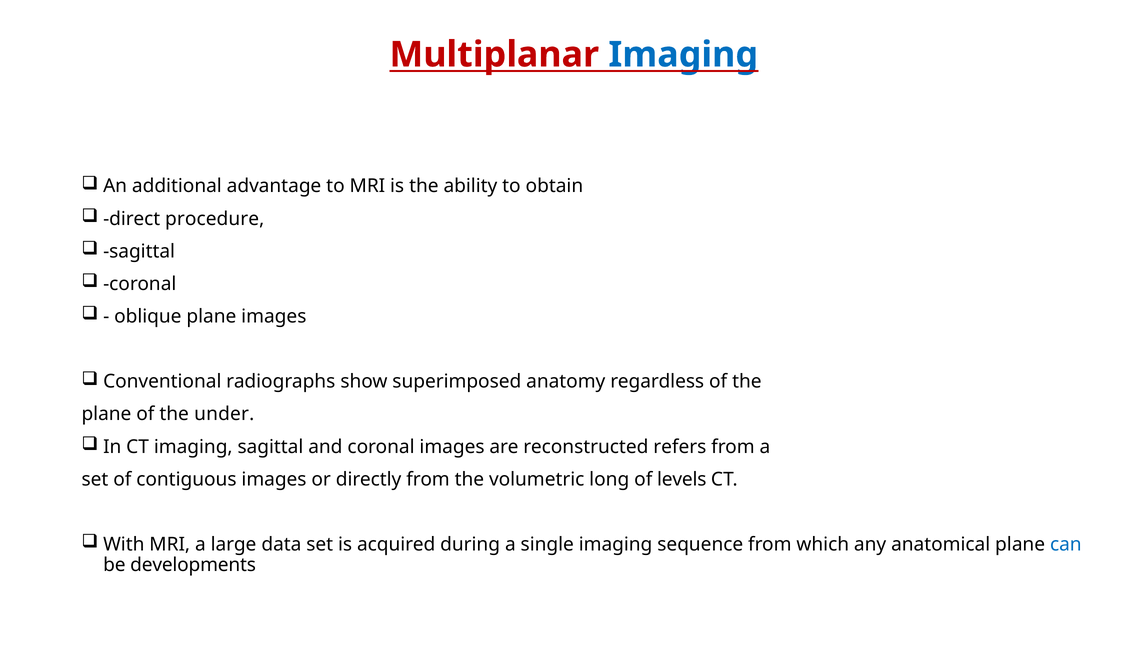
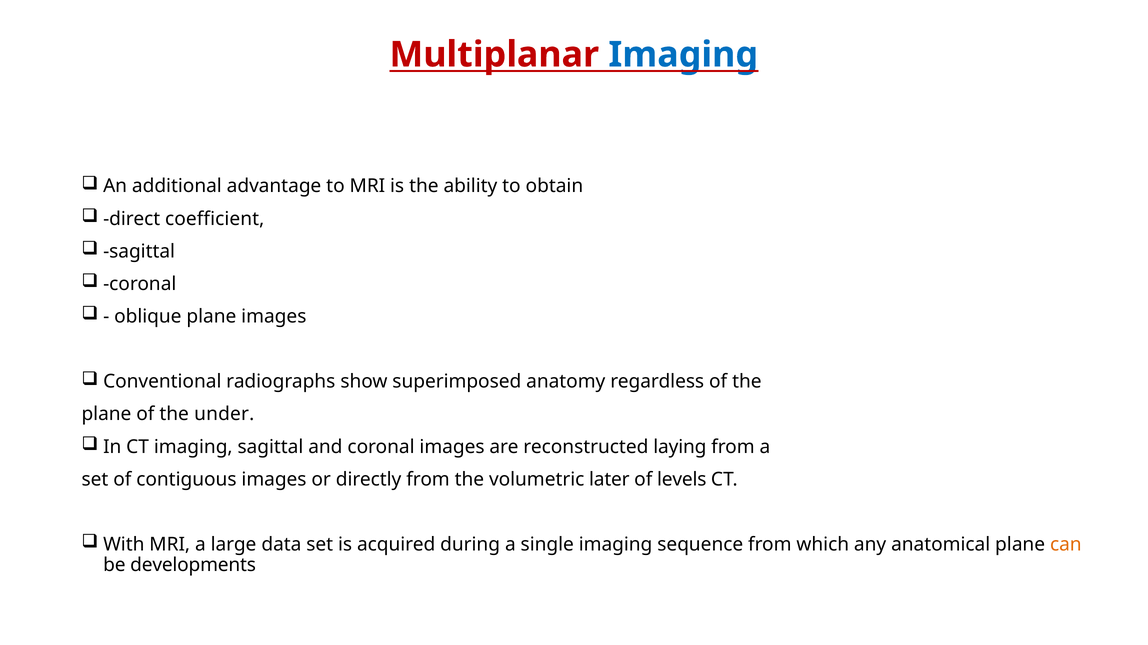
procedure: procedure -> coefficient (215, 219)
refers: refers -> laying (680, 447)
long: long -> later (609, 480)
can colour: blue -> orange (1066, 545)
